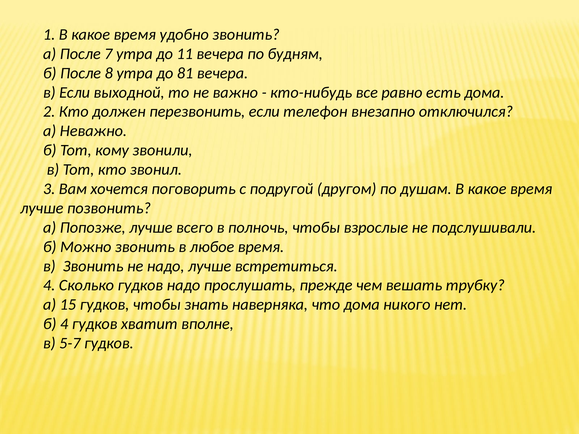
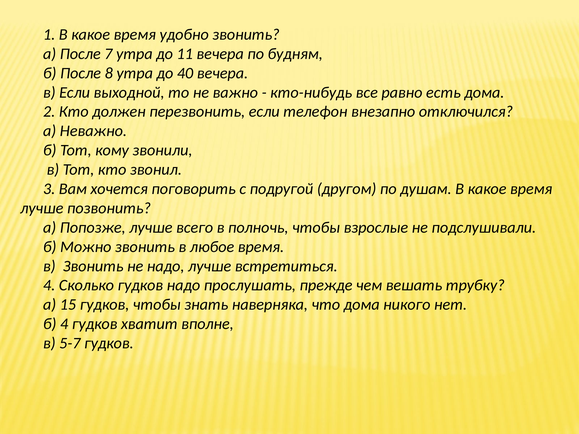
81: 81 -> 40 (185, 73)
